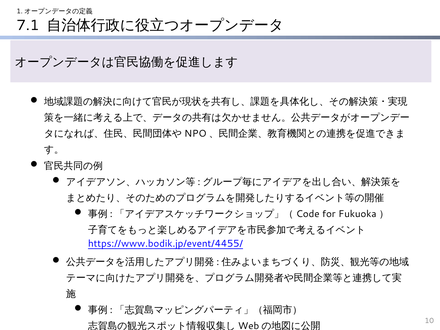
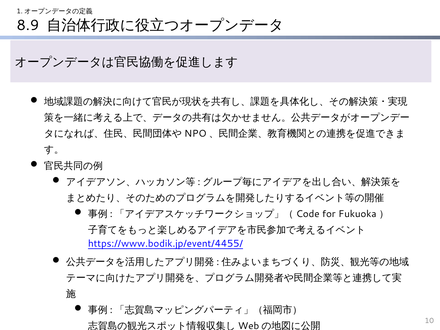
7.1: 7.1 -> 8.9 (28, 25)
